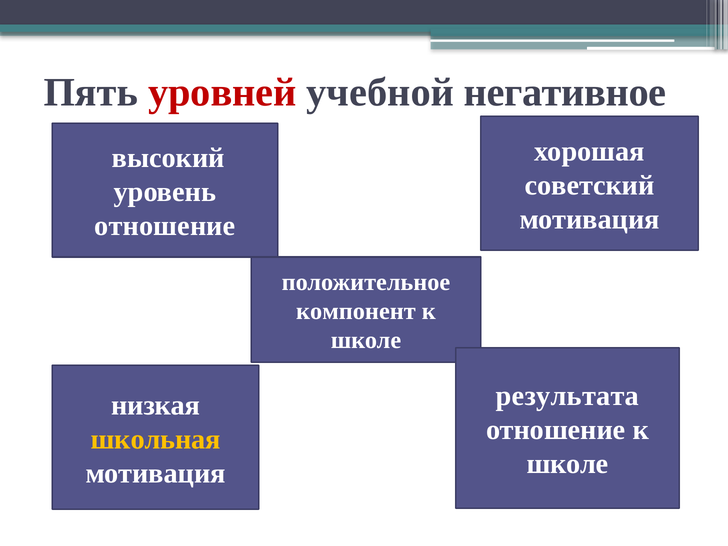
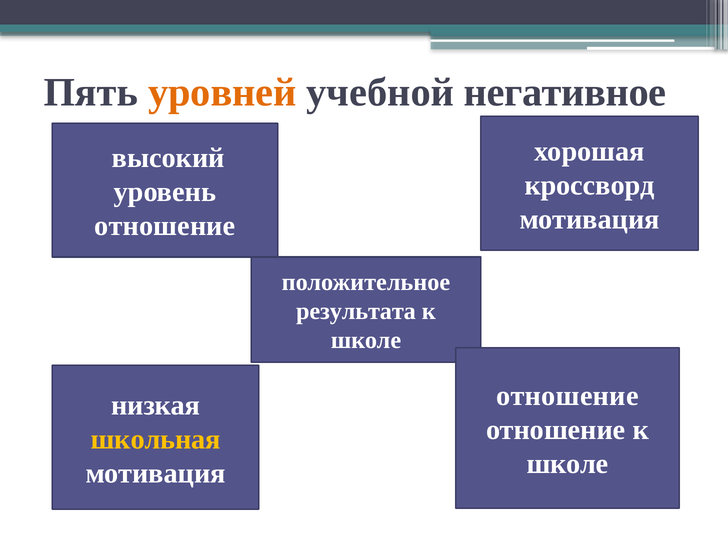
уровней colour: red -> orange (222, 92)
советский: советский -> кроссворд (590, 185)
компонент: компонент -> результата (356, 311)
результата: результата -> отношение (567, 396)
